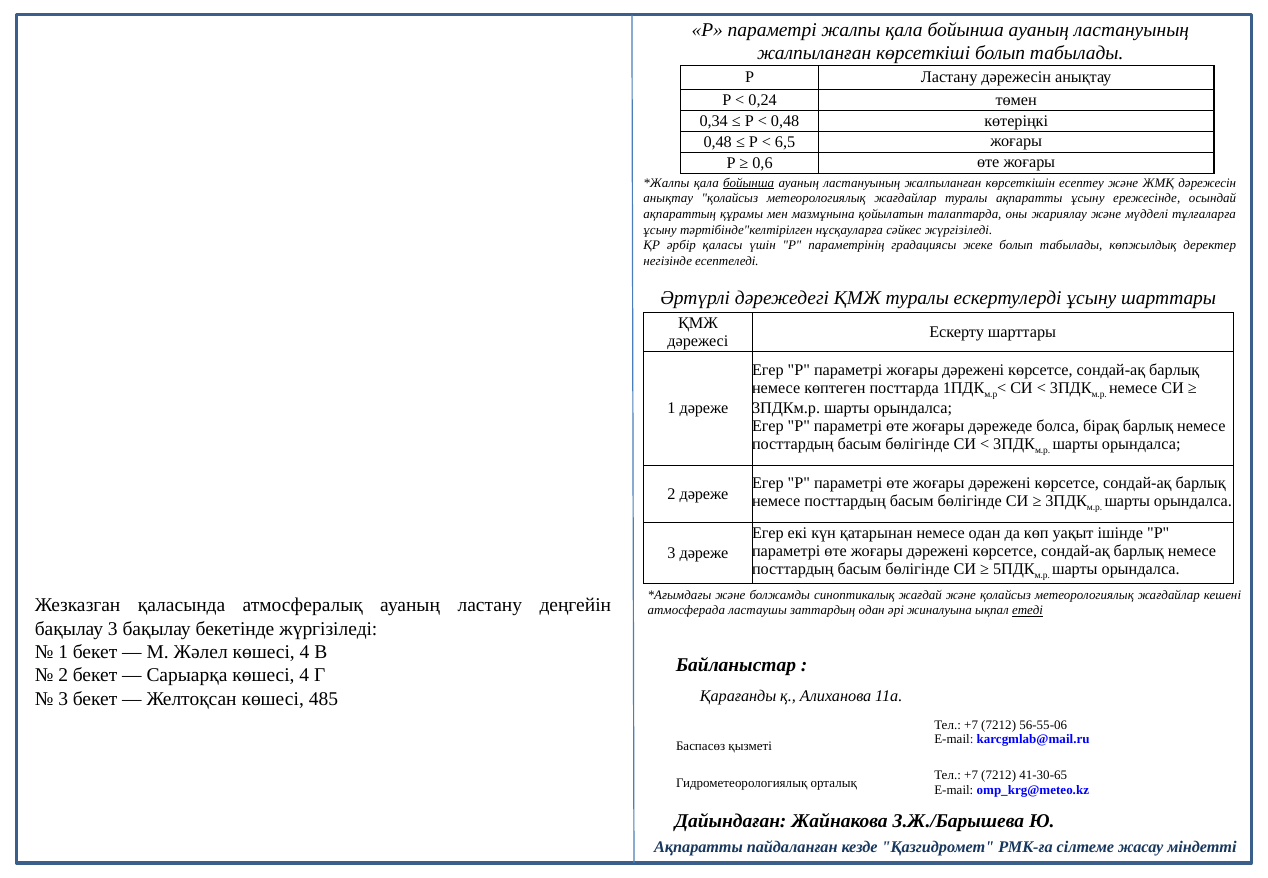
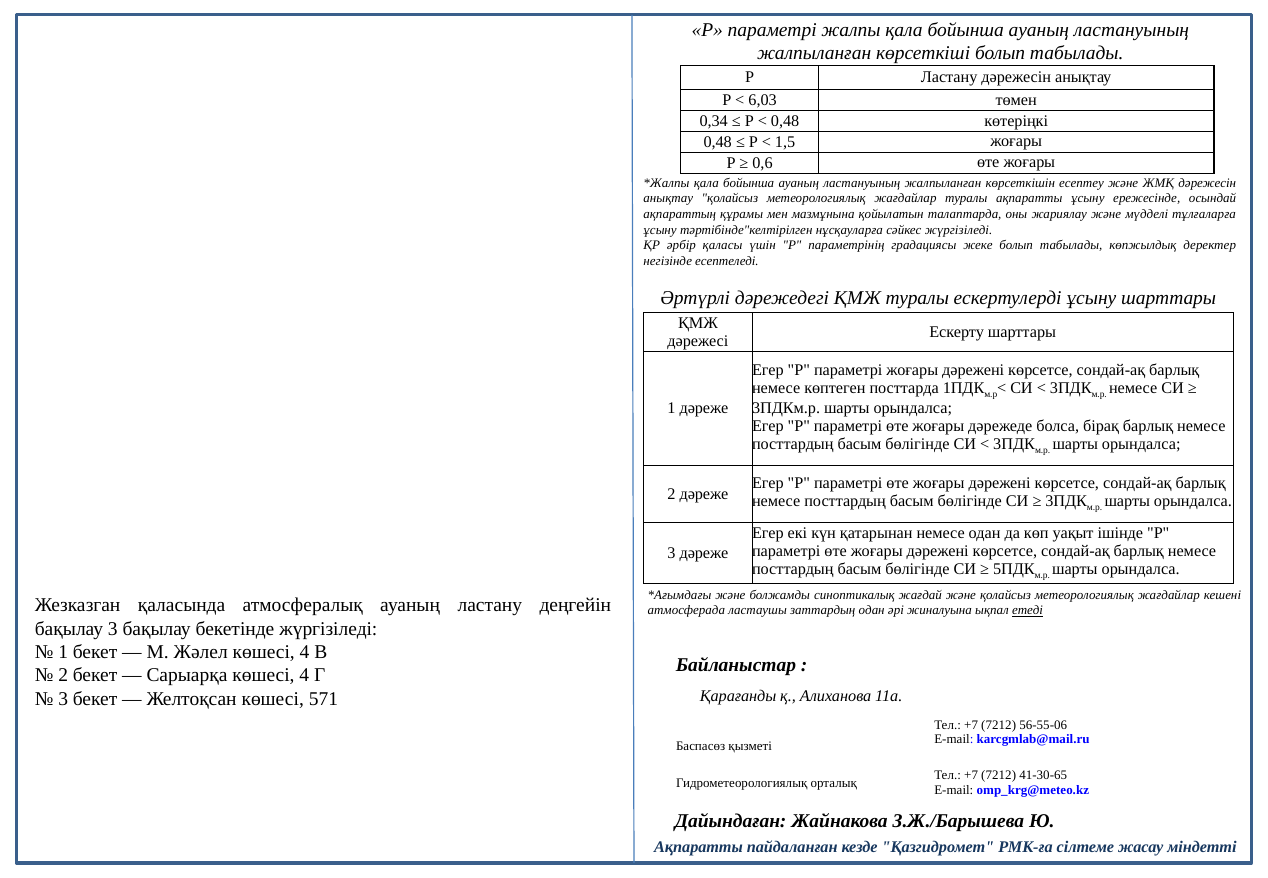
0,24: 0,24 -> 6,03 (763, 100)
6,5: 6,5 -> 1,5 (785, 142)
бойынша underline: present -> none (749, 183)
485: 485 -> 571 (323, 699)
